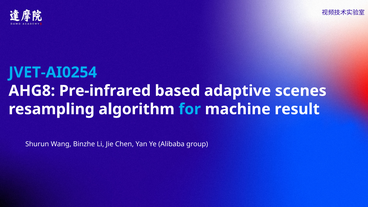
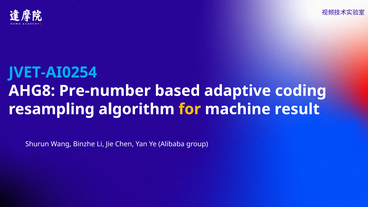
Pre-infrared: Pre-infrared -> Pre-number (105, 91)
scenes: scenes -> coding (301, 91)
for colour: light blue -> yellow (190, 109)
